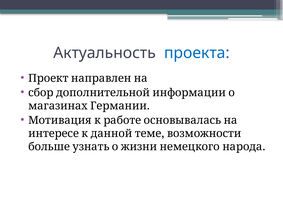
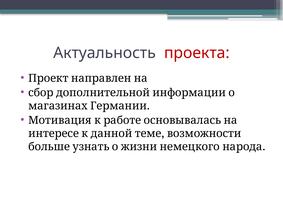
проекта colour: blue -> red (197, 53)
